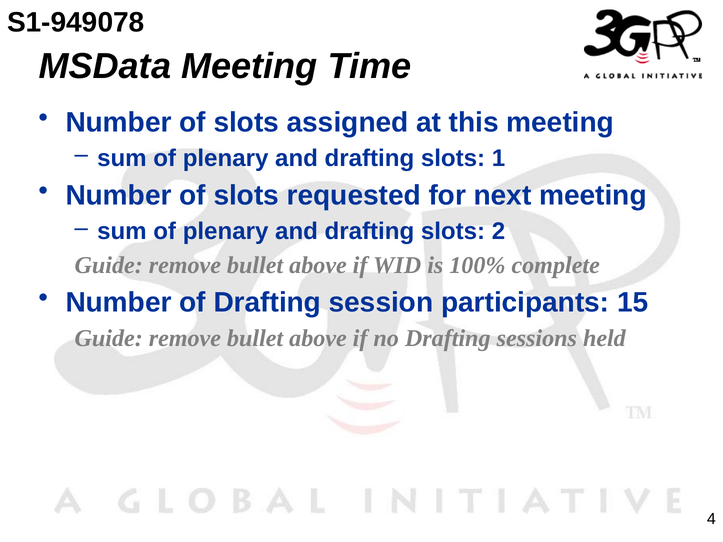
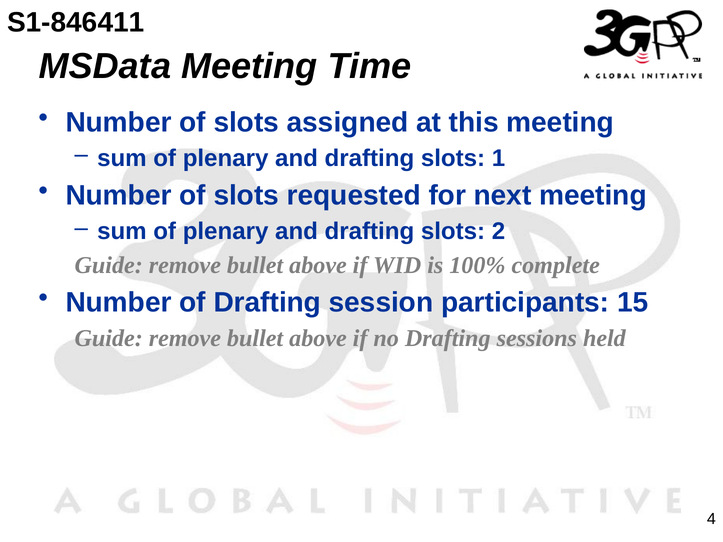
S1-949078: S1-949078 -> S1-846411 (76, 22)
